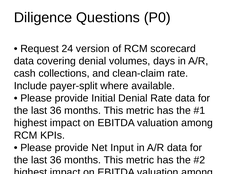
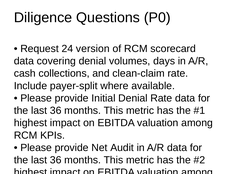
Input: Input -> Audit (122, 148)
